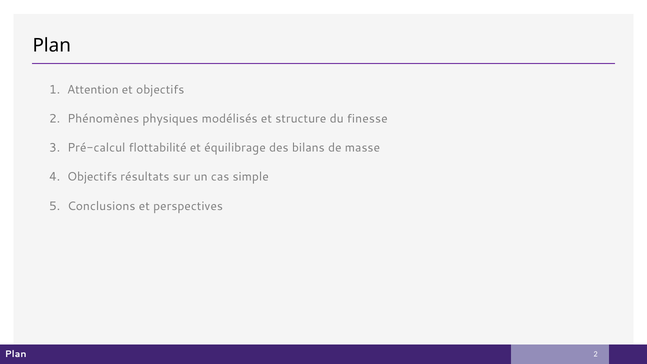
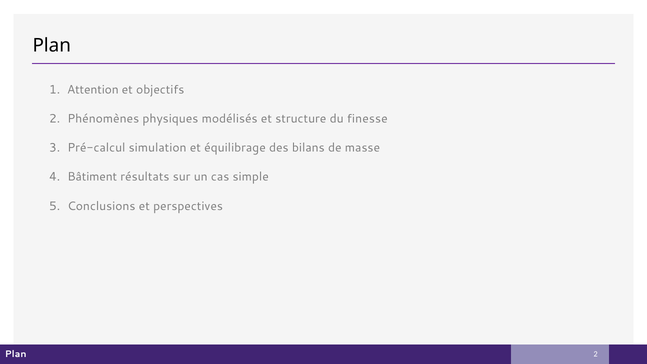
flottabilité: flottabilité -> simulation (158, 148)
Objectifs: Objectifs -> Bâtiment (92, 177)
